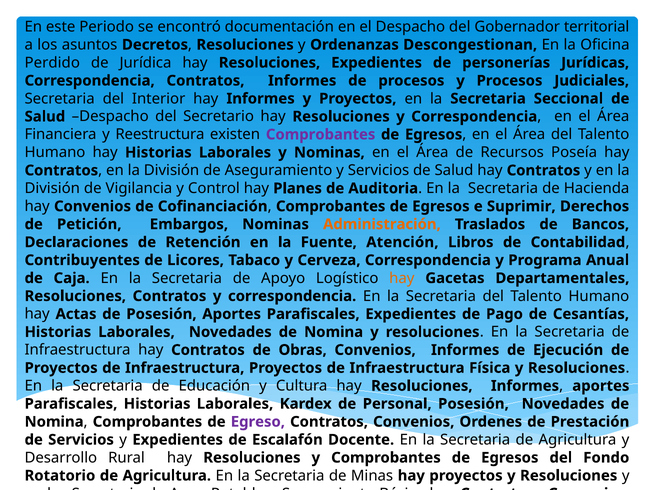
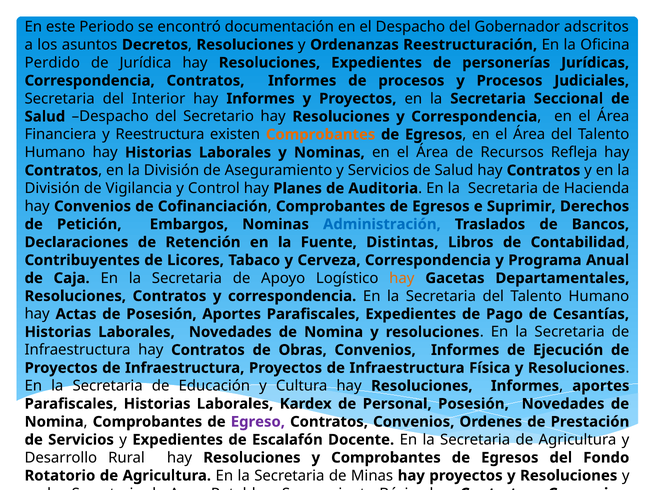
territorial: territorial -> adscritos (596, 27)
Descongestionan: Descongestionan -> Reestructuración (470, 45)
Comprobantes colour: purple -> orange (321, 135)
Poseía: Poseía -> Refleja (574, 153)
Administración colour: orange -> blue (382, 224)
Atención: Atención -> Distintas (402, 242)
